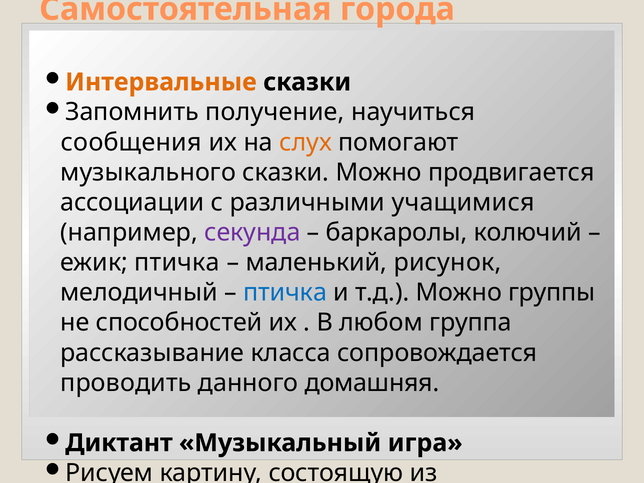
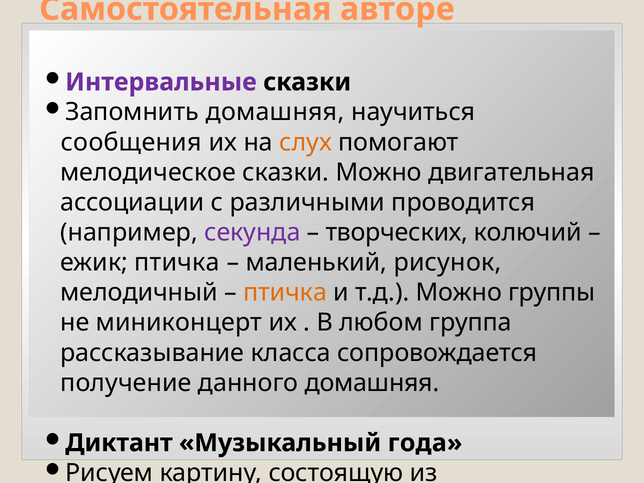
города: города -> авторе (397, 9)
Интервальные colour: orange -> purple (161, 82)
Запомнить получение: получение -> домашняя (275, 112)
музыкального: музыкального -> мелодическое (148, 172)
продвигается: продвигается -> двигательная (511, 172)
учащимися: учащимися -> проводится (463, 202)
баркаролы: баркаролы -> творческих (397, 232)
птичка colour: blue -> orange (285, 293)
способностей: способностей -> миниконцерт (179, 323)
проводить: проводить -> получение (126, 383)
Музыкальный игра: игра -> года (425, 443)
